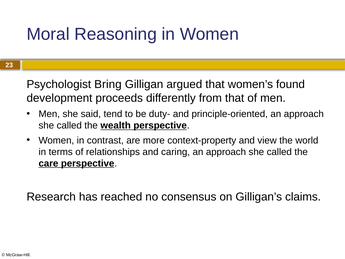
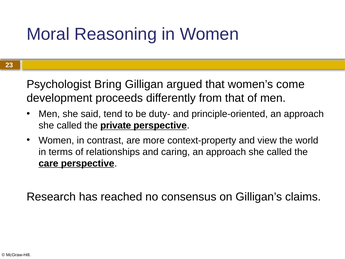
found: found -> come (290, 84)
wealth: wealth -> private (116, 125)
